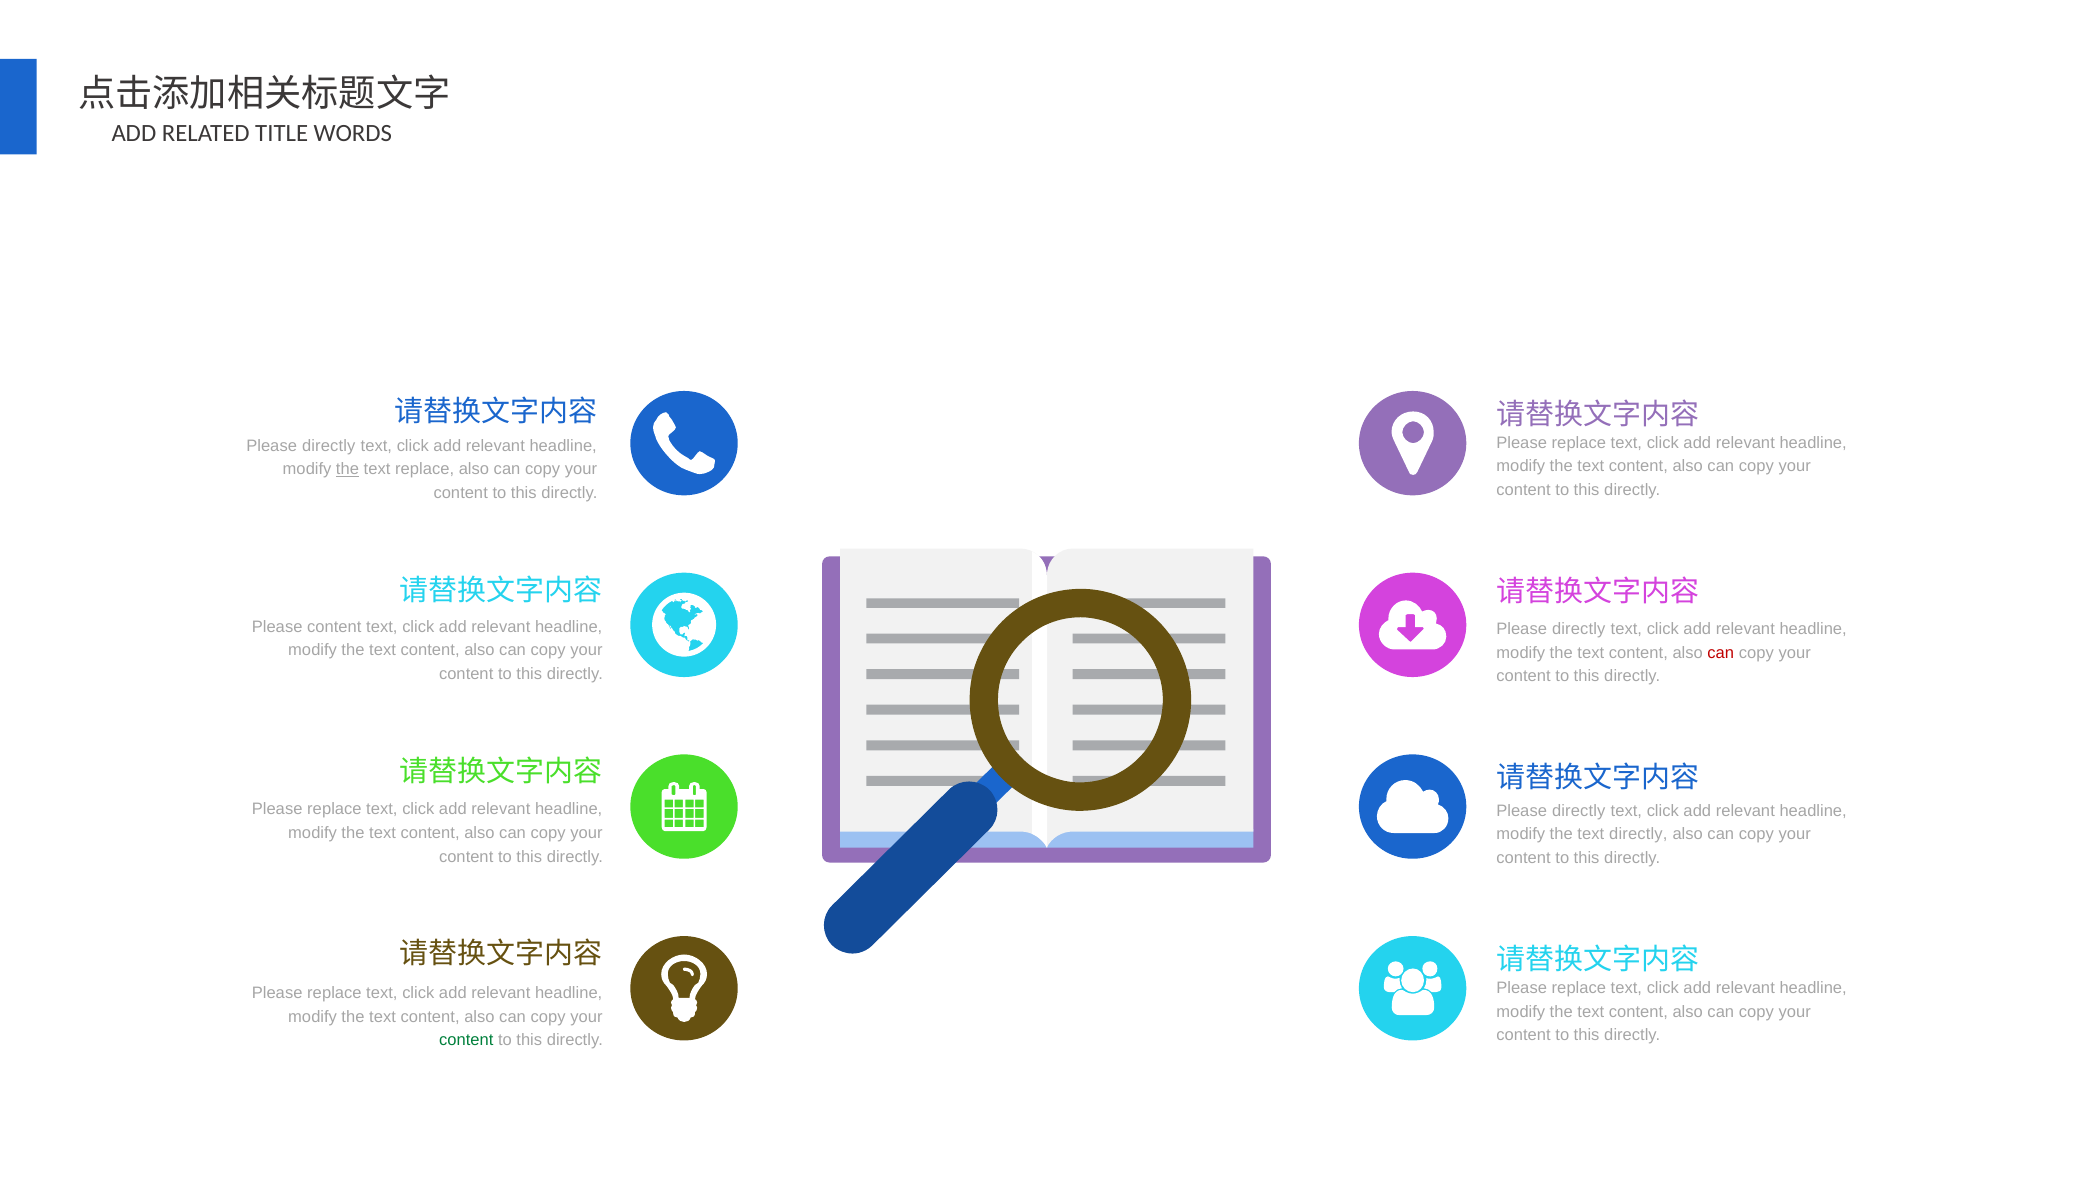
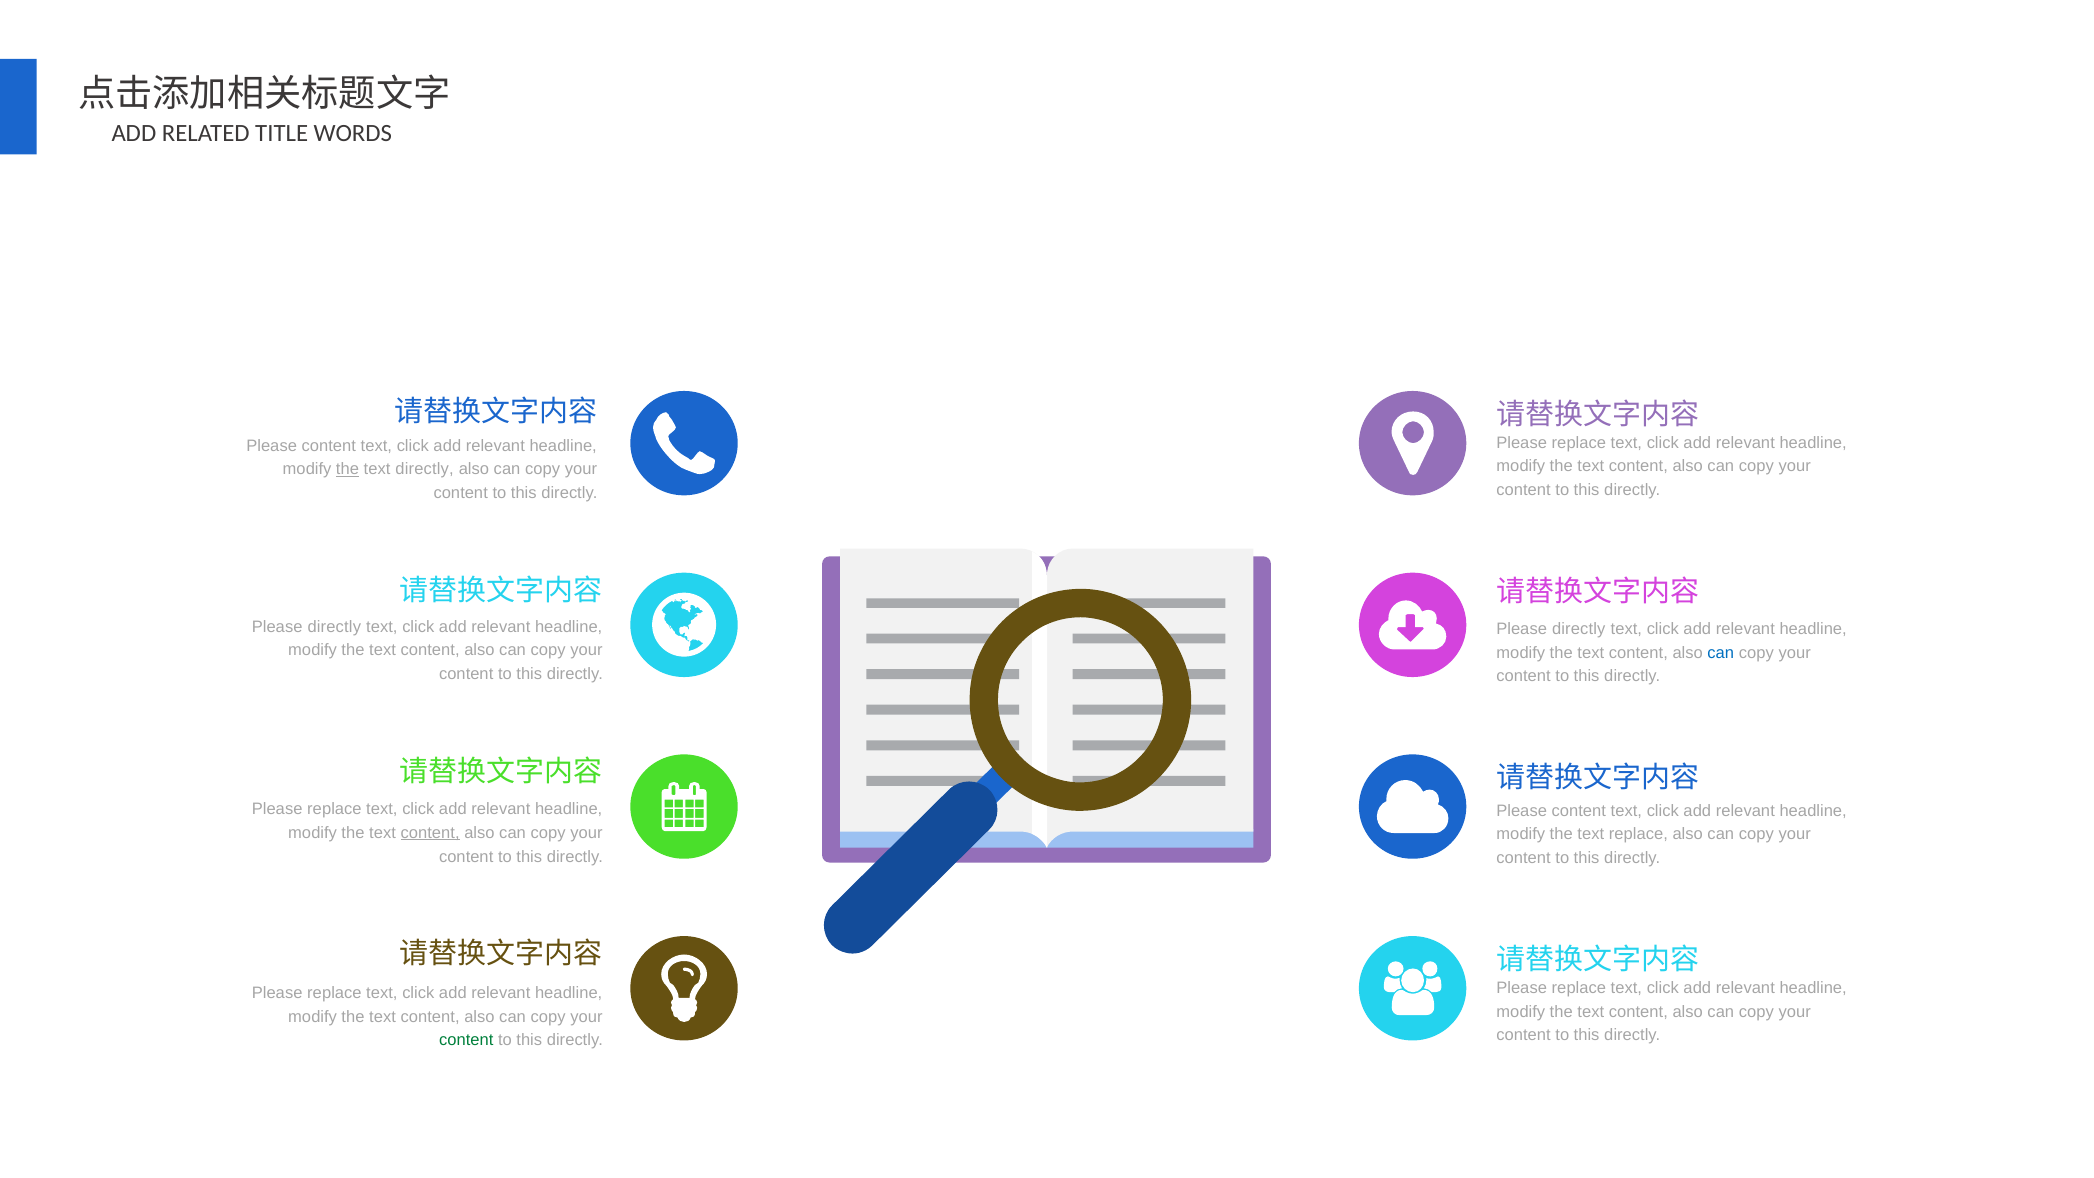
directly: directly -> content (329, 446)
text replace: replace -> directly (425, 469)
content: content -> directly (334, 627)
can colour: red -> blue (1721, 652)
directly: directly -> content (1579, 810)
content underline: none -> present (430, 833)
text directly: directly -> replace (1638, 834)
